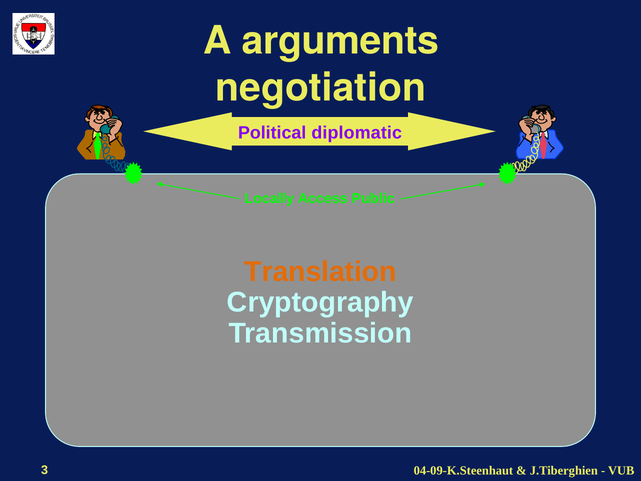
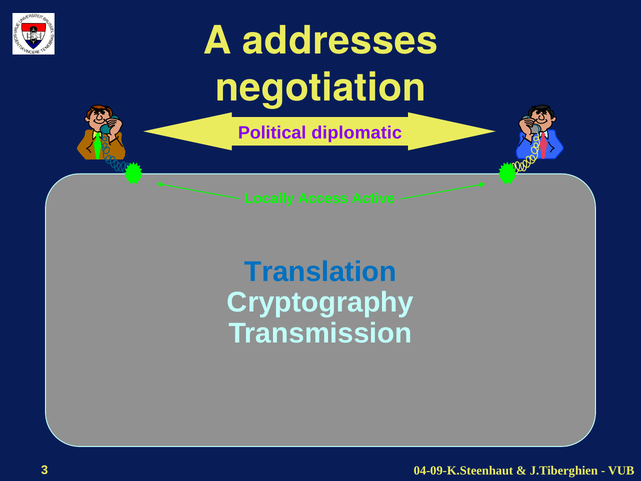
arguments: arguments -> addresses (340, 41)
Public: Public -> Active (373, 198)
Translation colour: orange -> blue (320, 272)
